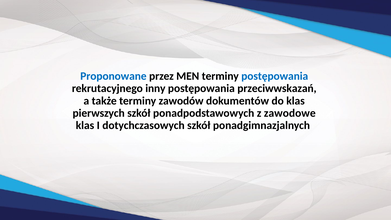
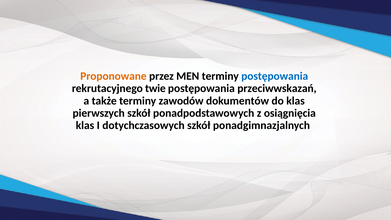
Proponowane colour: blue -> orange (113, 76)
inny: inny -> twie (155, 88)
zawodowe: zawodowe -> osiągnięcia (290, 113)
